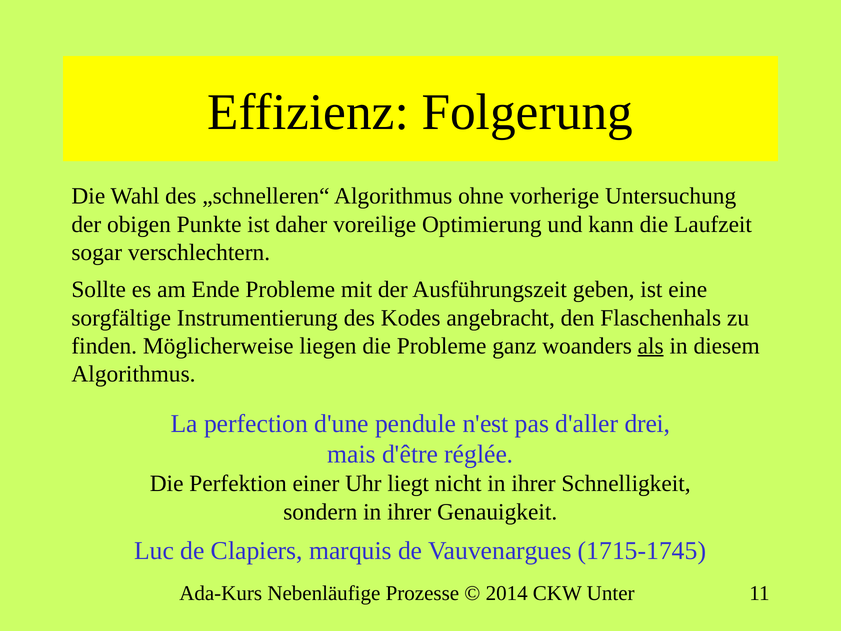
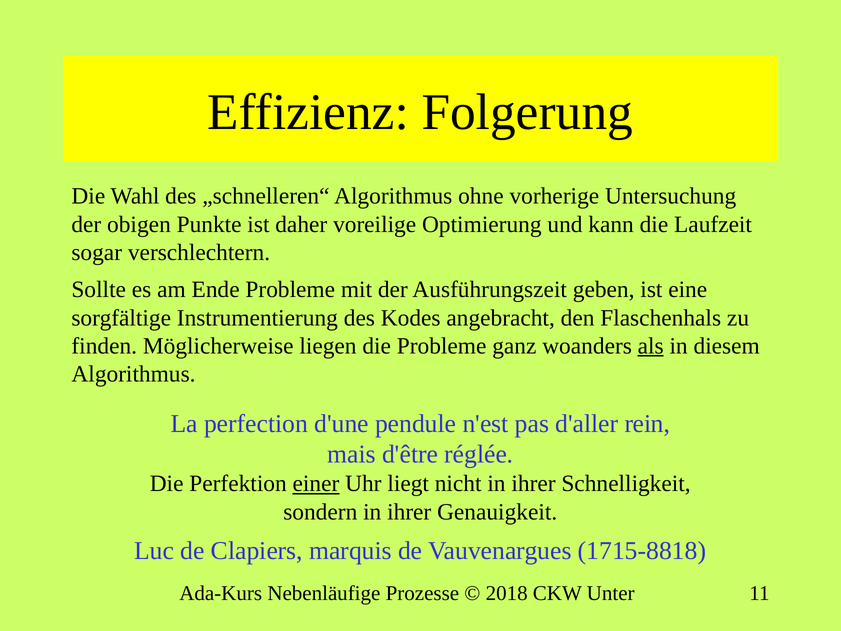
drei: drei -> rein (647, 423)
einer underline: none -> present (316, 484)
1715-1745: 1715-1745 -> 1715-8818 (642, 551)
2014: 2014 -> 2018 (507, 593)
